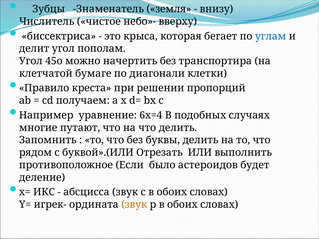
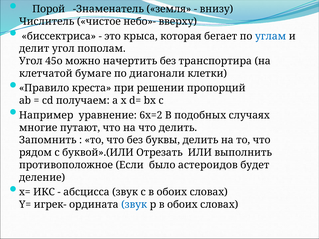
Зубцы: Зубцы -> Порой (49, 9)
6x=4: 6x=4 -> 6x=2 (151, 115)
звук colour: orange -> blue (134, 205)
